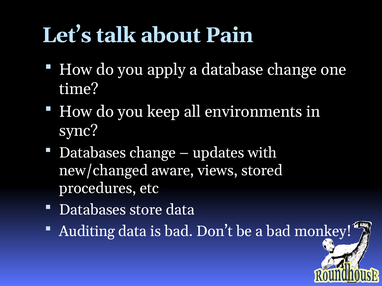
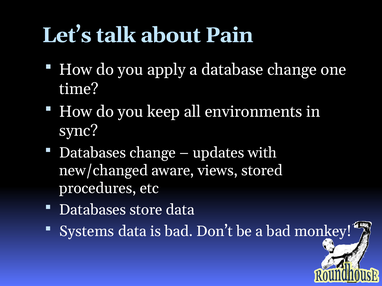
Auditing: Auditing -> Systems (87, 232)
